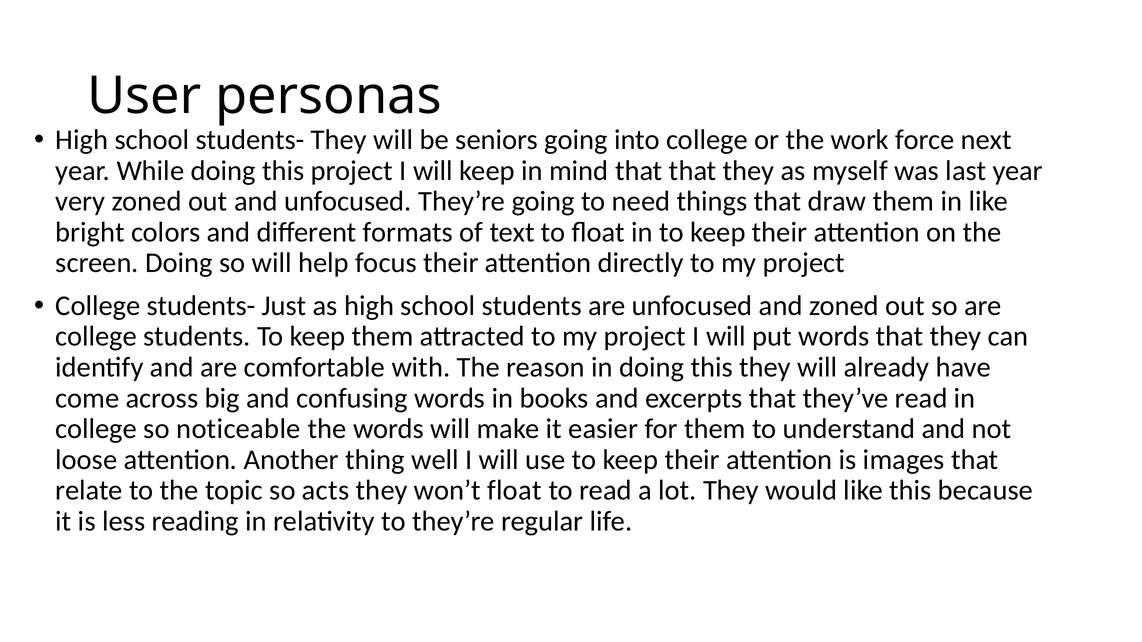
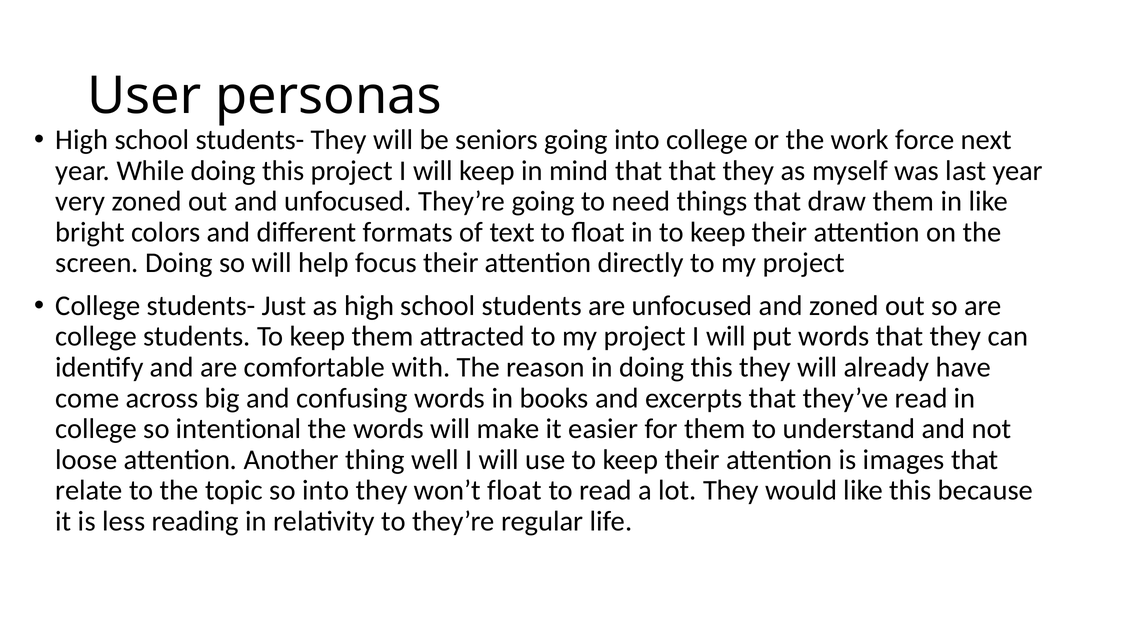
noticeable: noticeable -> intentional (239, 429)
so acts: acts -> into (326, 491)
